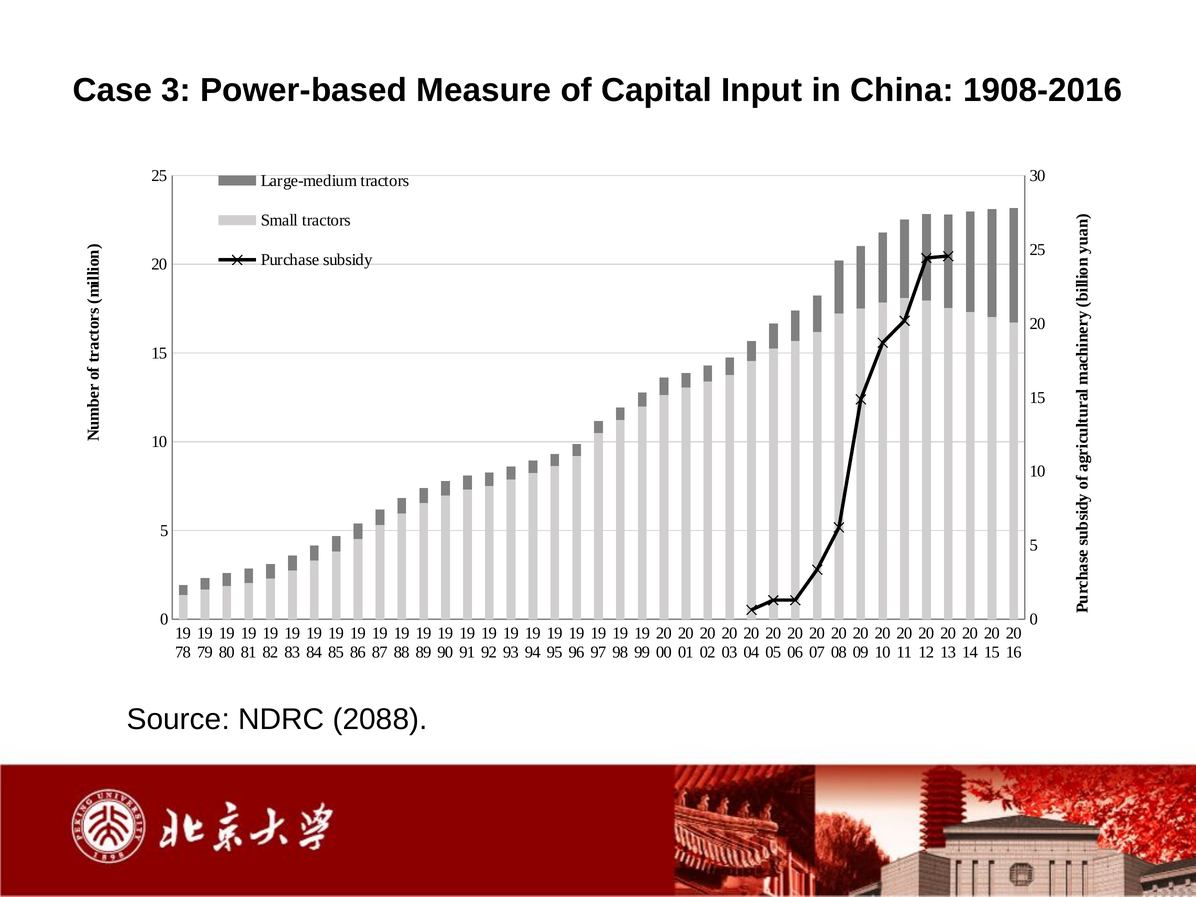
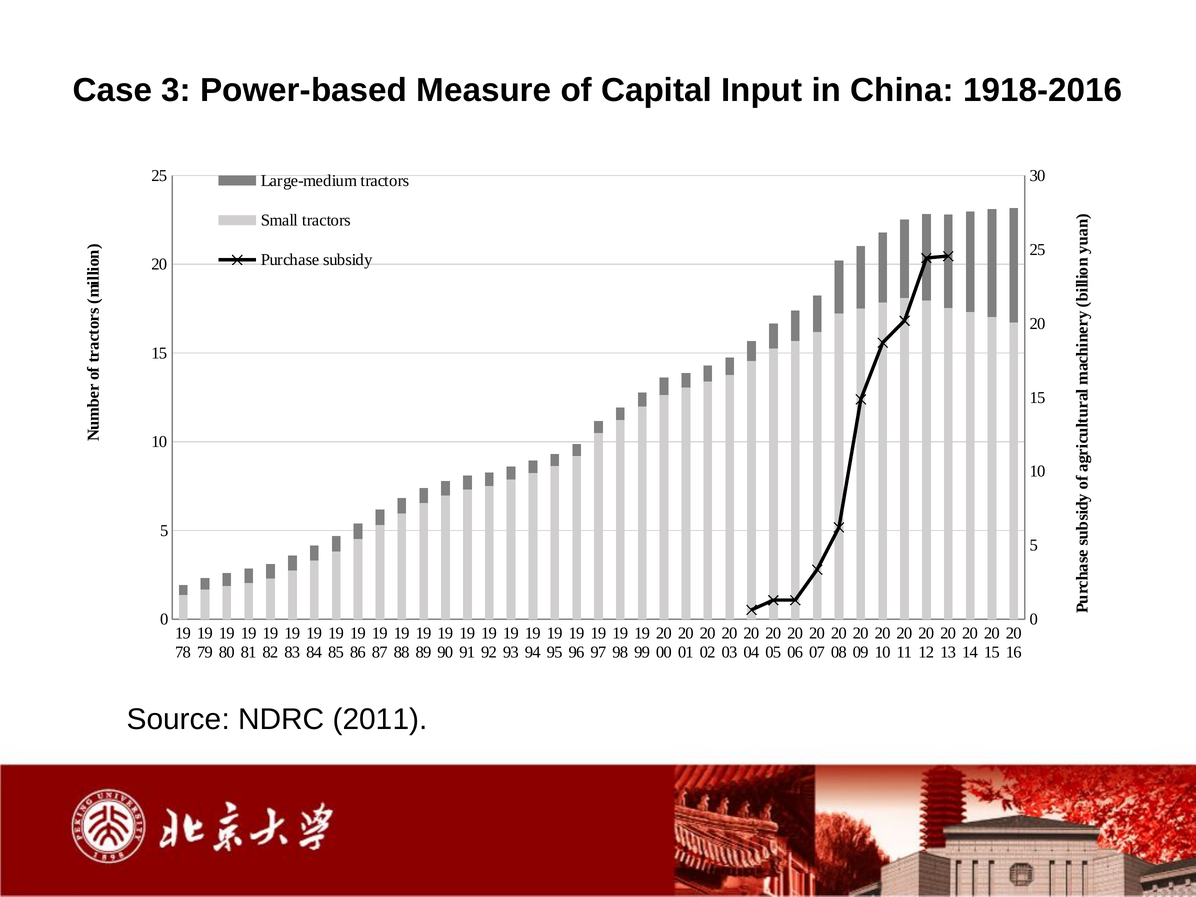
1908-2016: 1908-2016 -> 1918-2016 (1043, 90)
2088: 2088 -> 2011 (380, 719)
